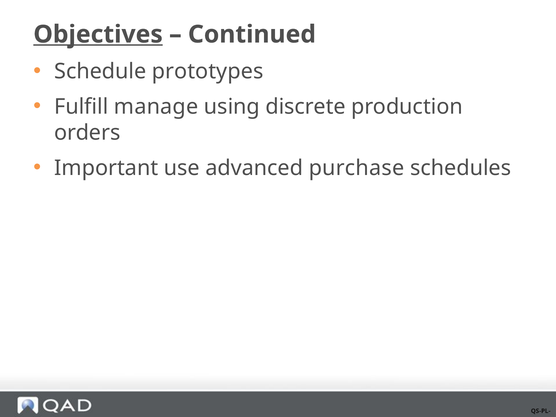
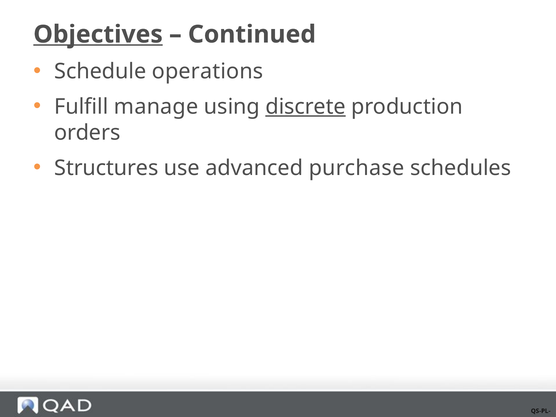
prototypes: prototypes -> operations (208, 71)
discrete underline: none -> present (306, 107)
Important: Important -> Structures (106, 168)
